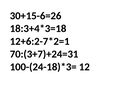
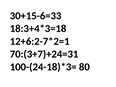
30+15-6=26: 30+15-6=26 -> 30+15-6=33 (36, 16)
12: 12 -> 80 (84, 67)
